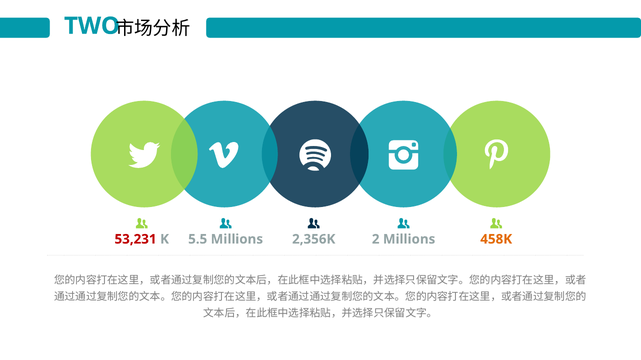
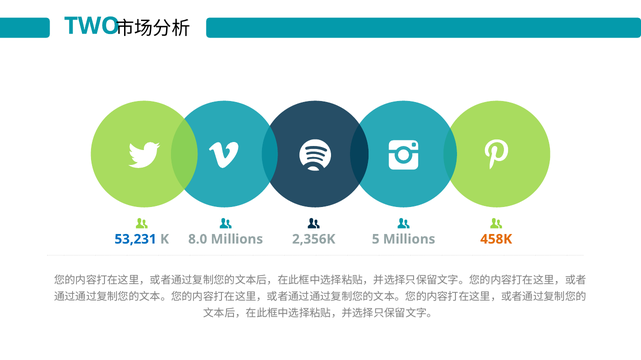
53,231 colour: red -> blue (136, 240)
5.5: 5.5 -> 8.0 (198, 240)
2: 2 -> 5 (376, 240)
